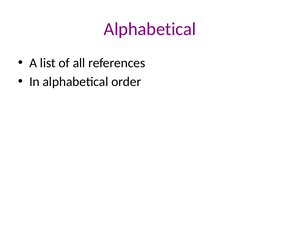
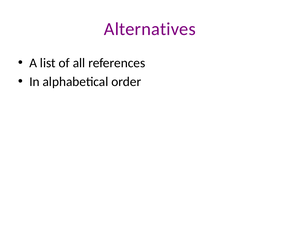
Alphabetical: Alphabetical -> Alternatives (150, 29)
